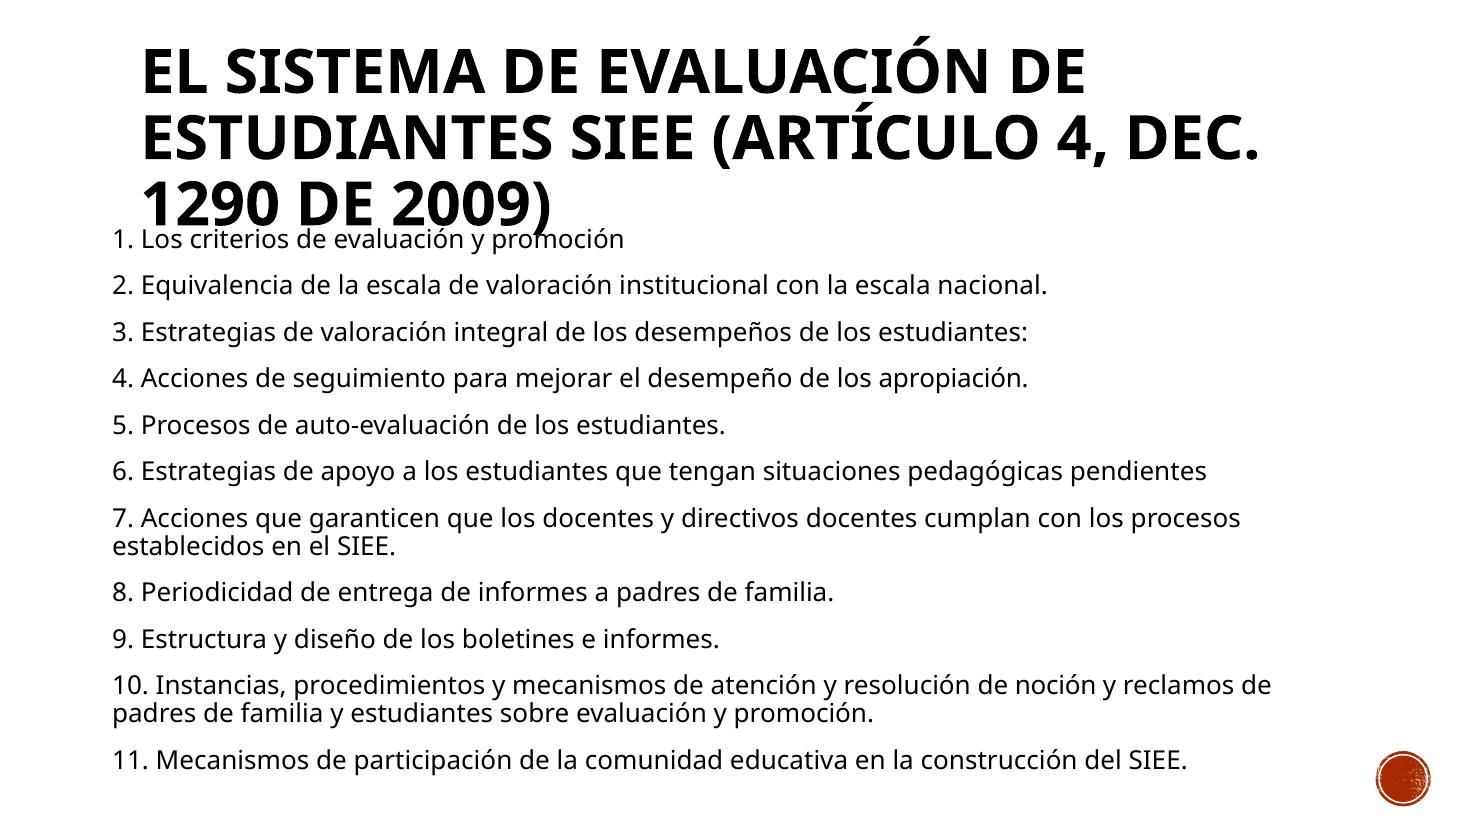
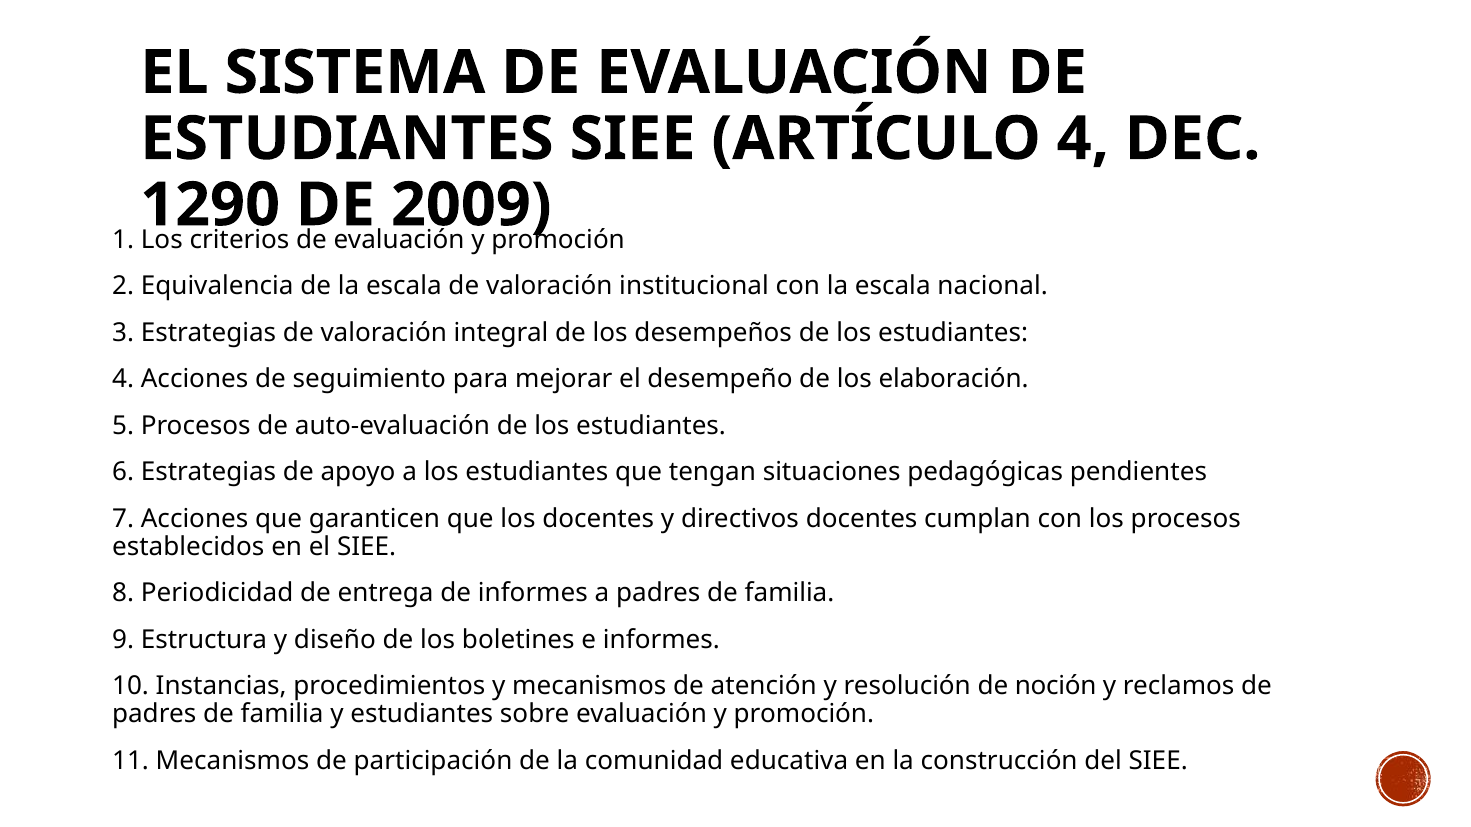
apropiación: apropiación -> elaboración (954, 379)
